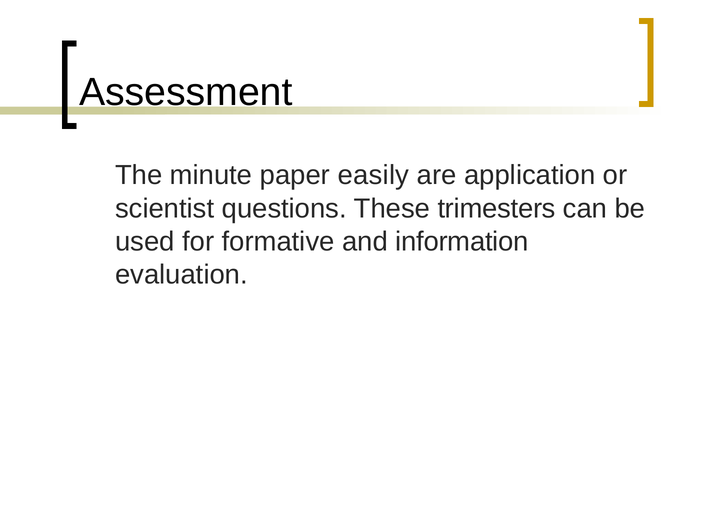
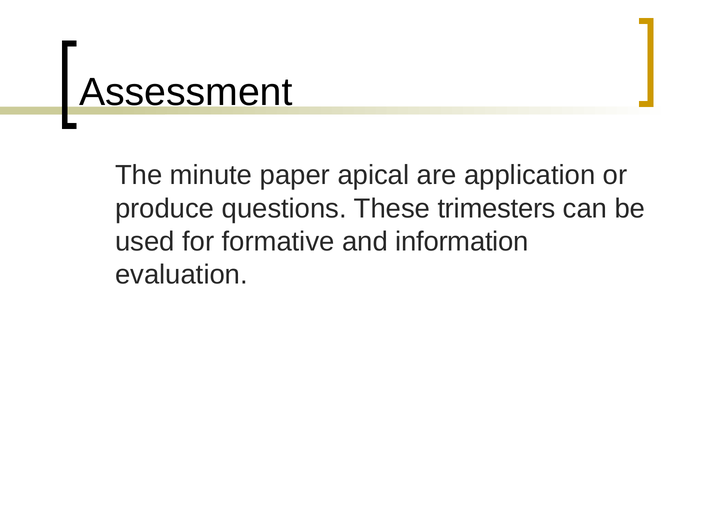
easily: easily -> apical (373, 175)
scientist: scientist -> produce (165, 208)
